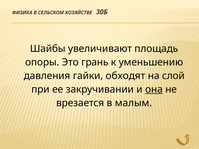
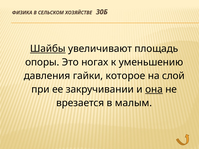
Шайбы underline: none -> present (48, 49)
грань: грань -> ногах (95, 62)
обходят: обходят -> которое (125, 76)
